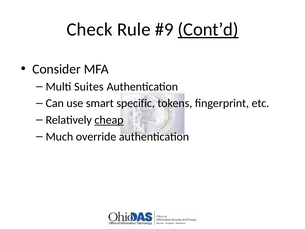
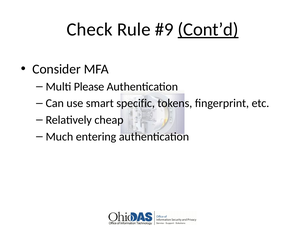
Suites: Suites -> Please (89, 87)
cheap underline: present -> none (109, 120)
override: override -> entering (96, 136)
